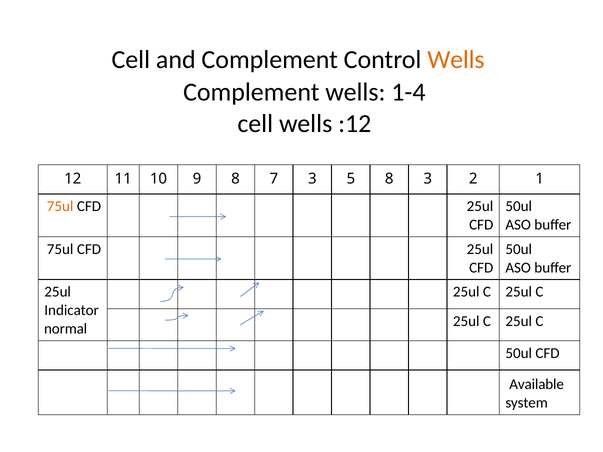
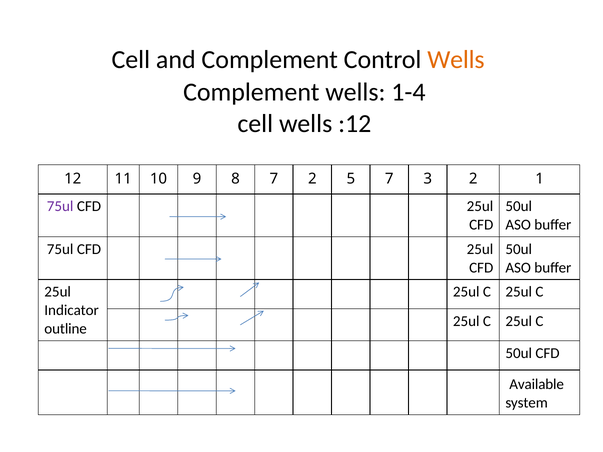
7 3: 3 -> 2 (312, 179)
5 8: 8 -> 7 (389, 179)
75ul colour: orange -> purple (60, 206)
normal: normal -> outline (66, 329)
